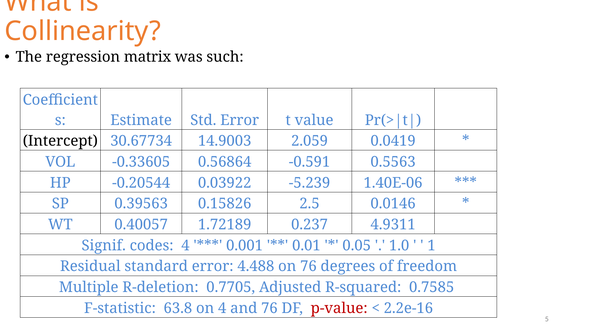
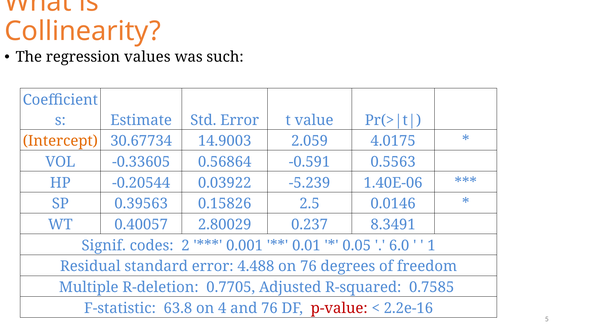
matrix: matrix -> values (147, 57)
Intercept colour: black -> orange (60, 141)
0.0419: 0.0419 -> 4.0175 (393, 141)
1.72189: 1.72189 -> 2.80029 (225, 225)
4.9311: 4.9311 -> 8.3491 (393, 225)
codes 4: 4 -> 2 (185, 246)
1.0: 1.0 -> 6.0 (399, 246)
